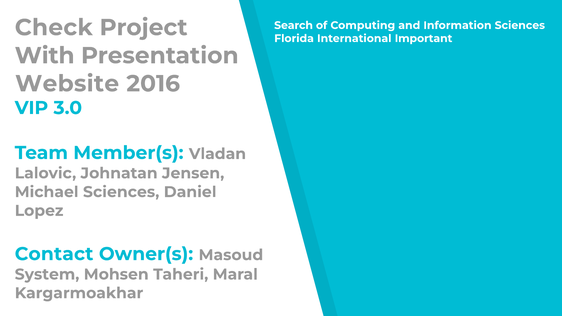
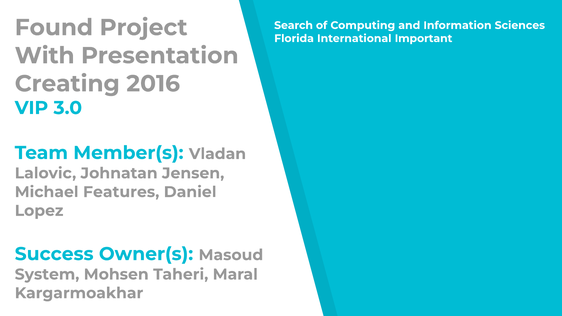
Check: Check -> Found (54, 28)
Website: Website -> Creating (67, 84)
Michael Sciences: Sciences -> Features (121, 192)
Contact: Contact -> Success (54, 254)
